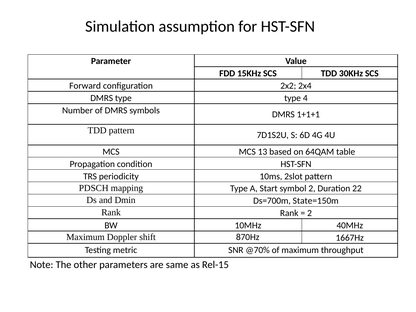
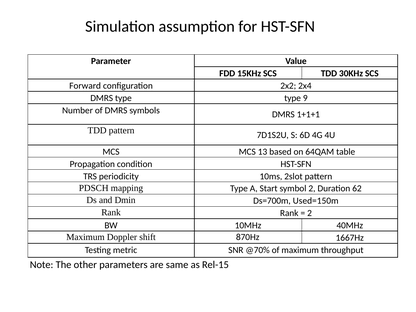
4: 4 -> 9 (305, 98)
22: 22 -> 62 (357, 189)
State=150m: State=150m -> Used=150m (316, 201)
